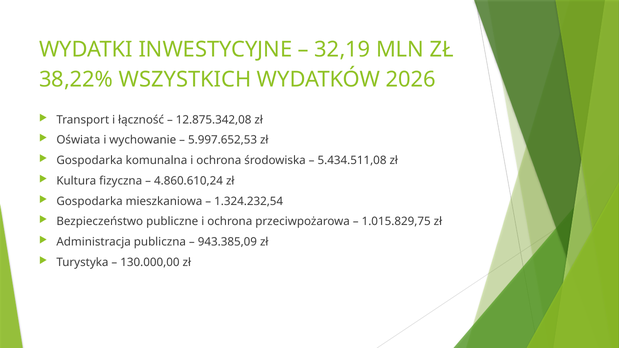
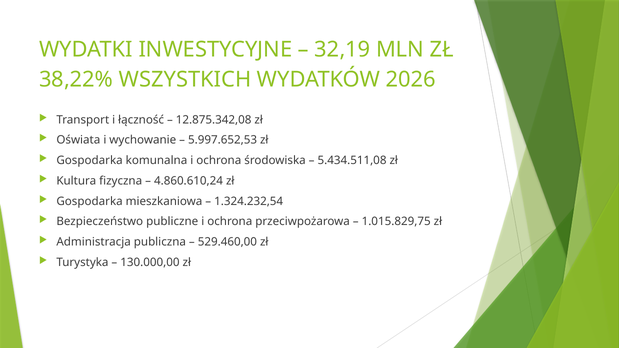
943.385,09: 943.385,09 -> 529.460,00 (227, 242)
